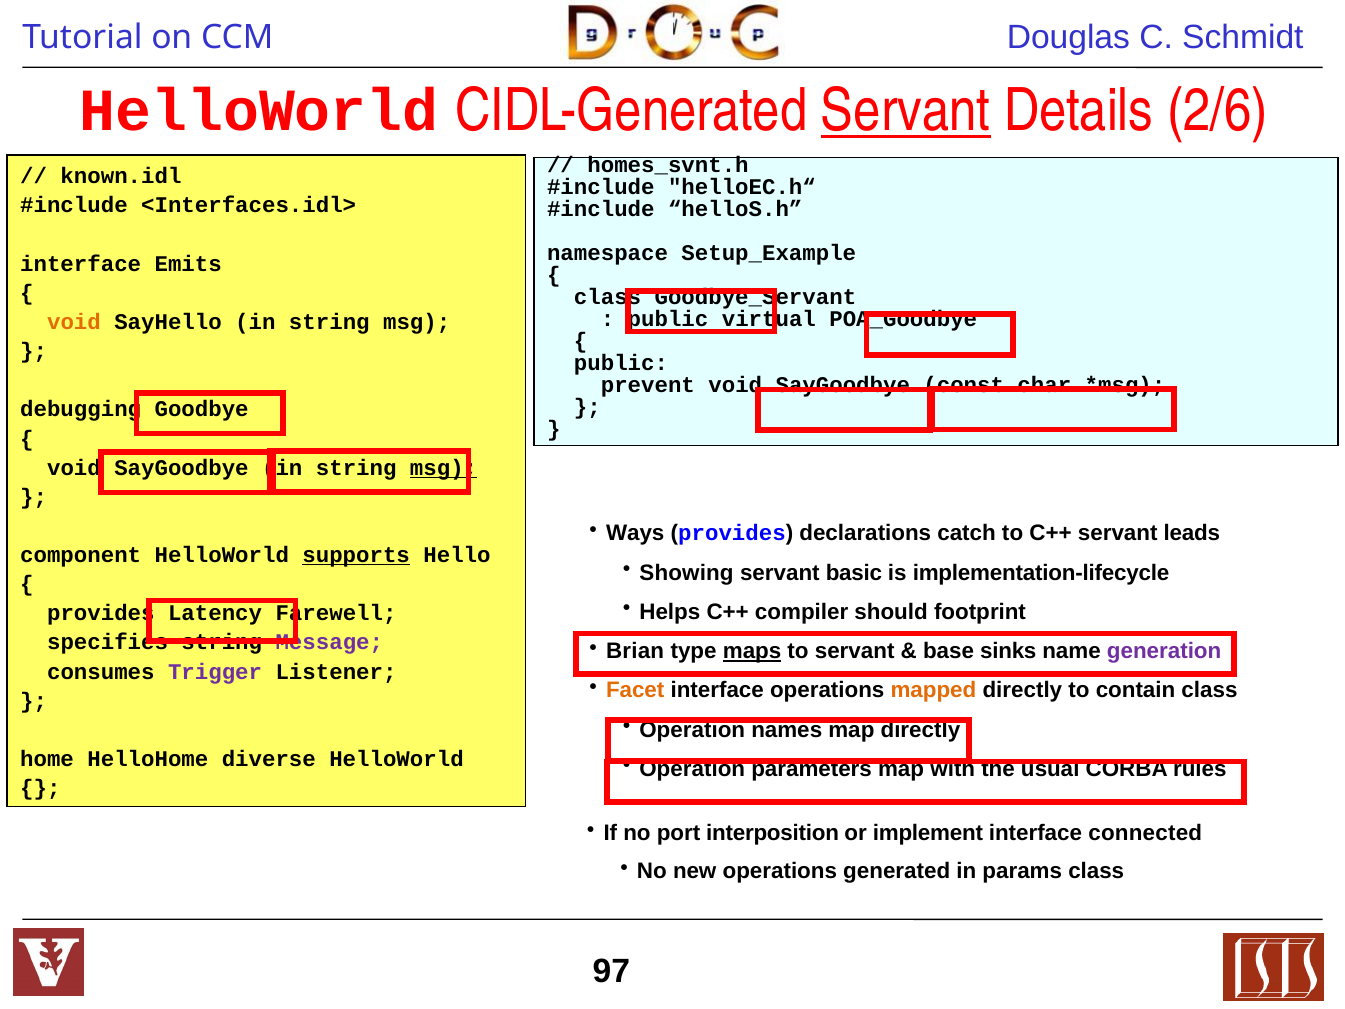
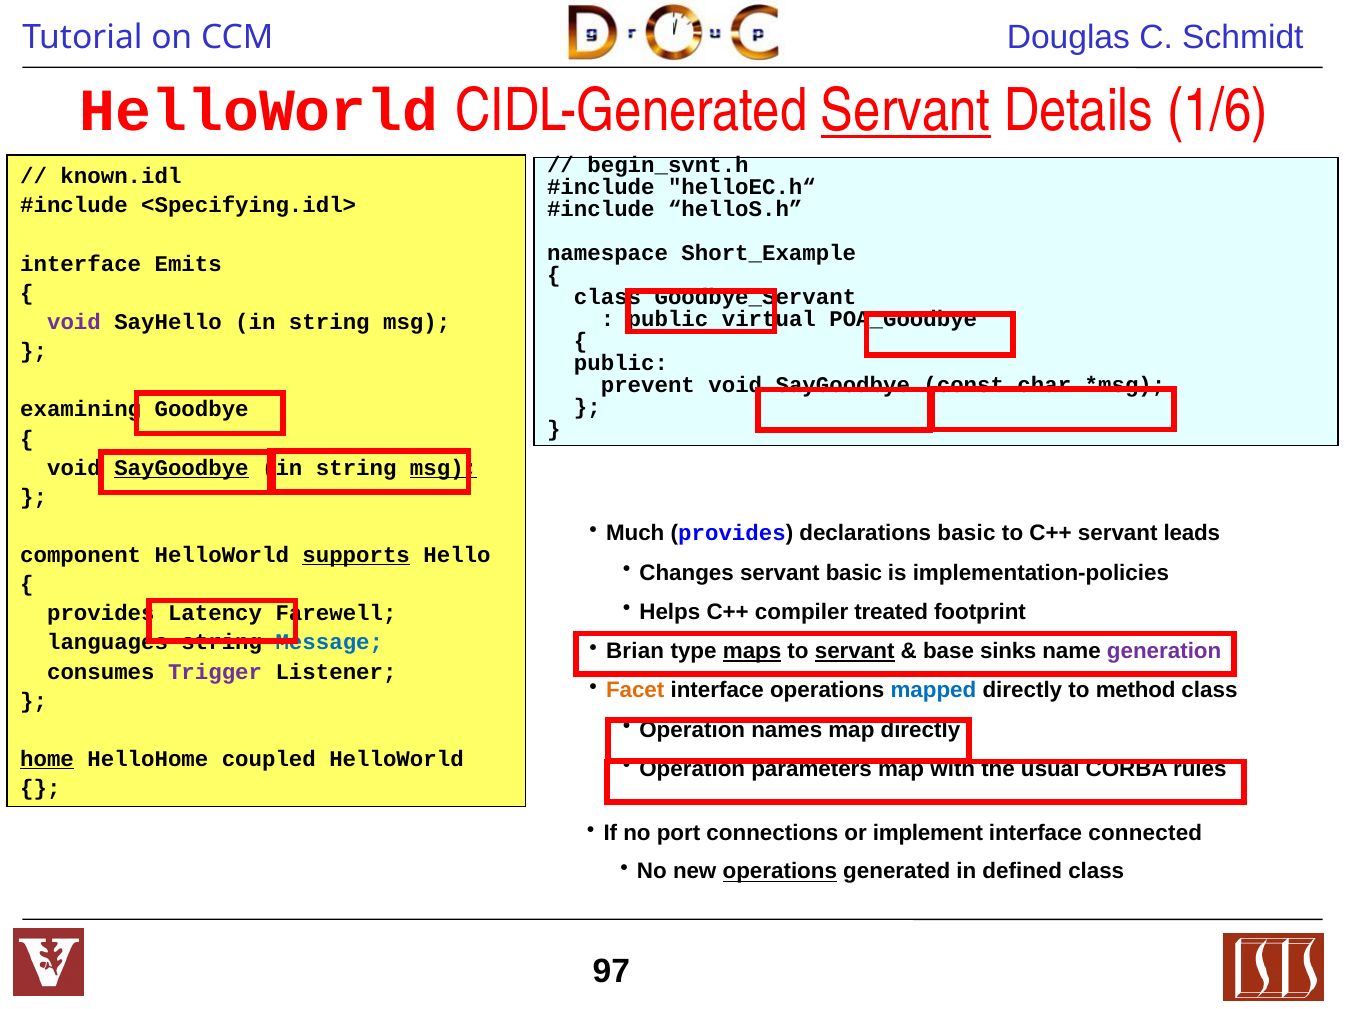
2/6: 2/6 -> 1/6 (1217, 111)
homes_svnt.h: homes_svnt.h -> begin_svnt.h (668, 165)
<Interfaces.idl>: <Interfaces.idl> -> <Specifying.idl> (249, 206)
Setup_Example: Setup_Example -> Short_Example (769, 253)
void colour: orange -> purple (74, 322)
debugging: debugging -> examining (81, 409)
SayGoodbye underline: none -> present (181, 468)
Ways: Ways -> Much (635, 533)
declarations catch: catch -> basic (966, 533)
Showing: Showing -> Changes (687, 573)
implementation-lifecycle: implementation-lifecycle -> implementation-policies (1041, 573)
should: should -> treated (891, 612)
specifies: specifies -> languages (108, 642)
Message colour: purple -> blue (329, 642)
servant underline: none -> present (855, 651)
mapped colour: orange -> blue (933, 690)
contain: contain -> method (1136, 690)
home underline: none -> present (47, 759)
diverse: diverse -> coupled (269, 759)
interposition: interposition -> connections (772, 833)
operations underline: none -> present (780, 871)
params: params -> defined (1022, 871)
